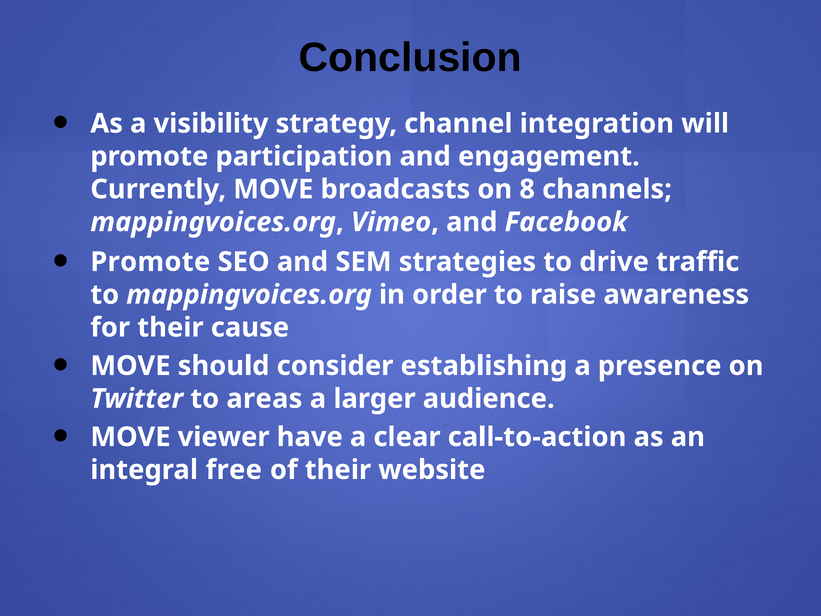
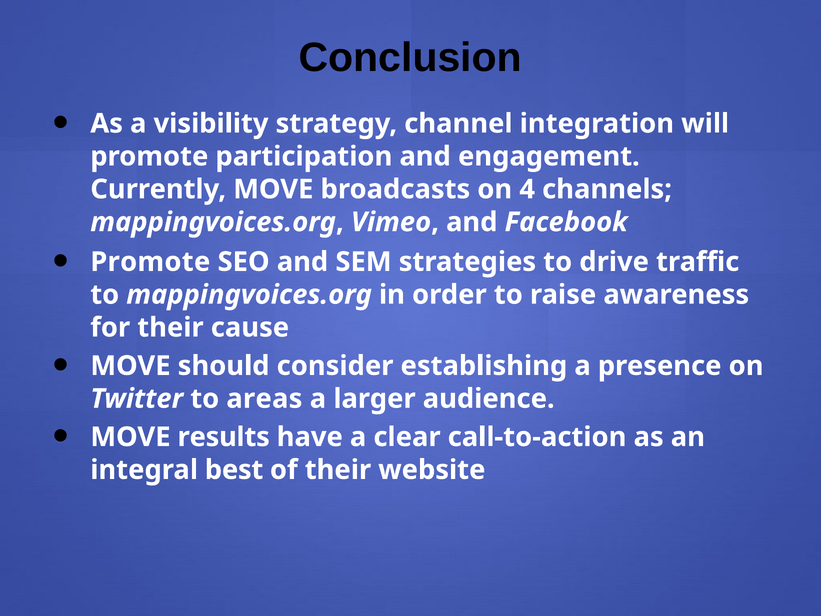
8: 8 -> 4 (527, 189)
viewer: viewer -> results (224, 437)
free: free -> best (234, 470)
